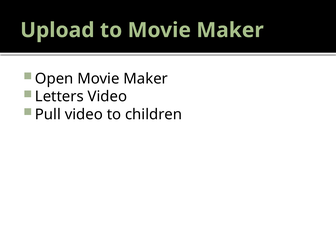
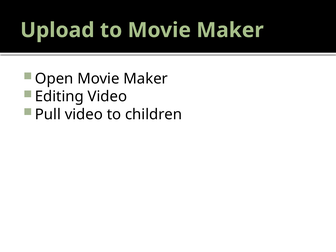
Letters: Letters -> Editing (59, 97)
